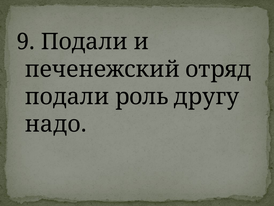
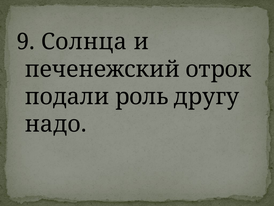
9 Подали: Подали -> Солнца (84, 42)
отряд: отряд -> отрок (218, 69)
